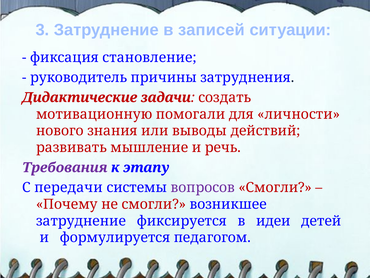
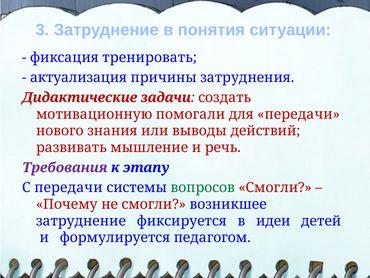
записей: записей -> понятия (211, 30)
становление: становление -> тренировать (150, 57)
руководитель: руководитель -> актуализация (79, 77)
для личности: личности -> передачи (299, 114)
вопросов colour: purple -> green (203, 187)
